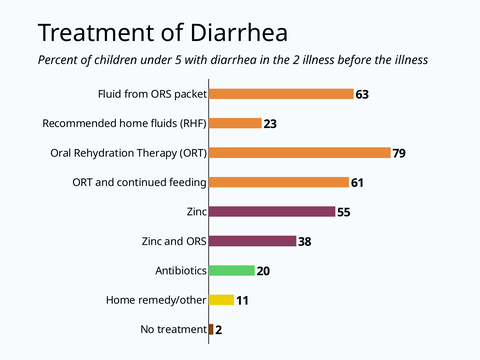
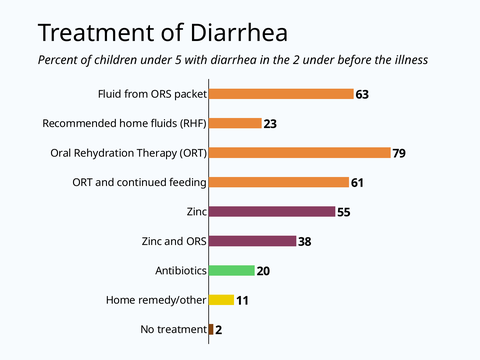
2 illness: illness -> under (318, 60)
